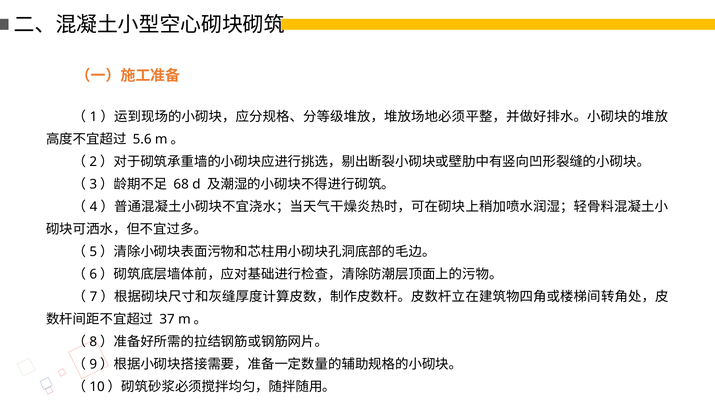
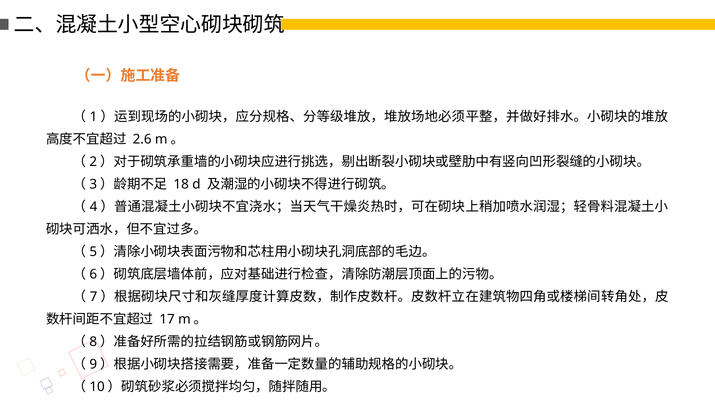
5.6: 5.6 -> 2.6 (142, 139)
68: 68 -> 18 (181, 184)
37: 37 -> 17 (167, 319)
